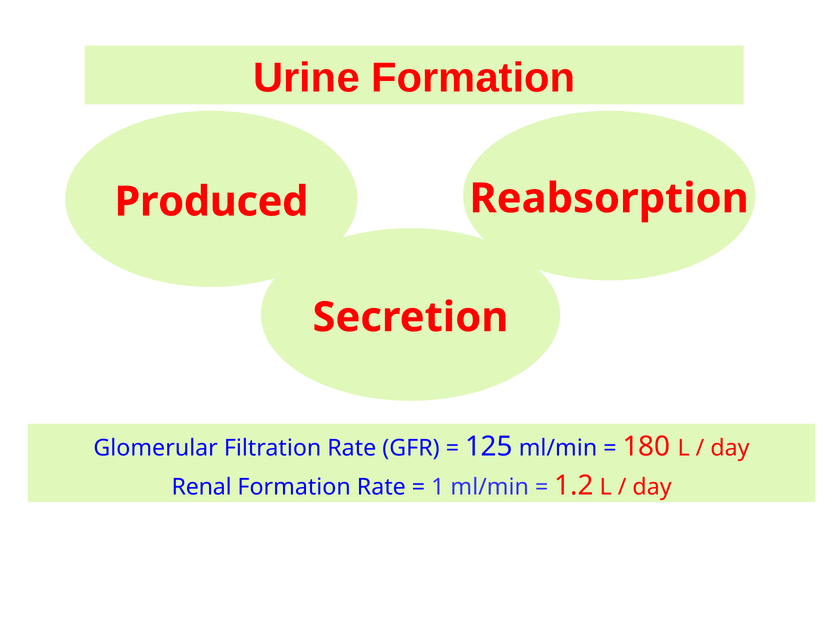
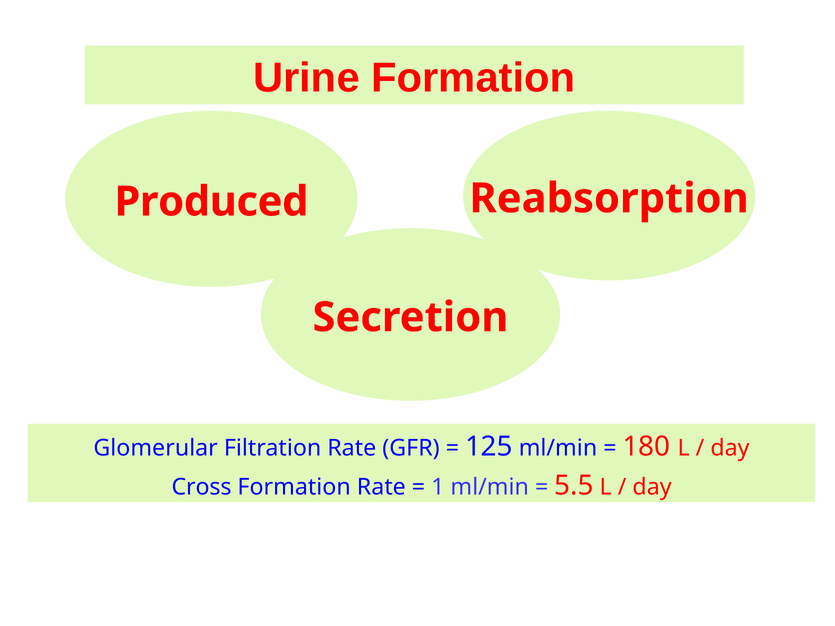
Renal: Renal -> Cross (202, 487)
1.2: 1.2 -> 5.5 (574, 486)
